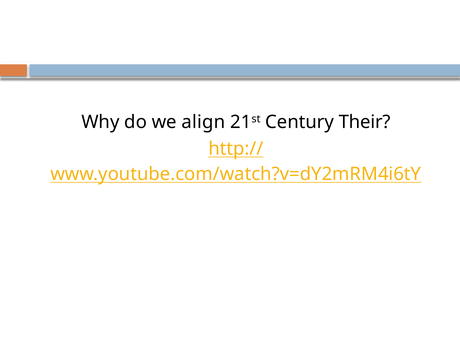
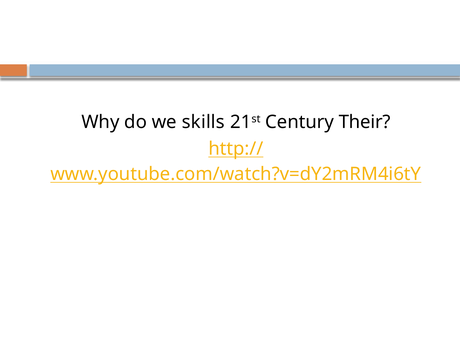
align: align -> skills (203, 122)
